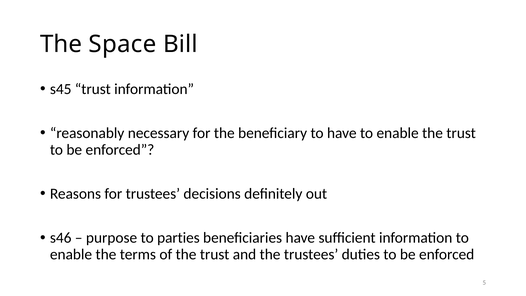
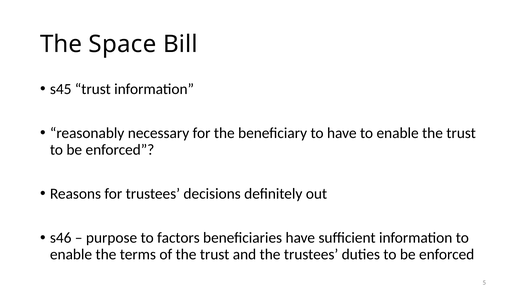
parties: parties -> factors (178, 238)
